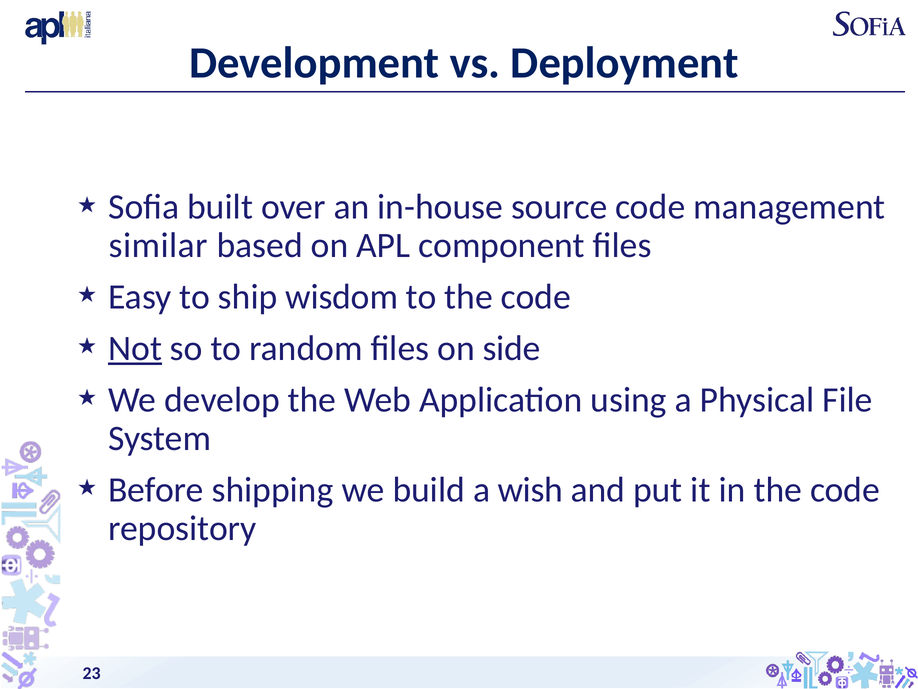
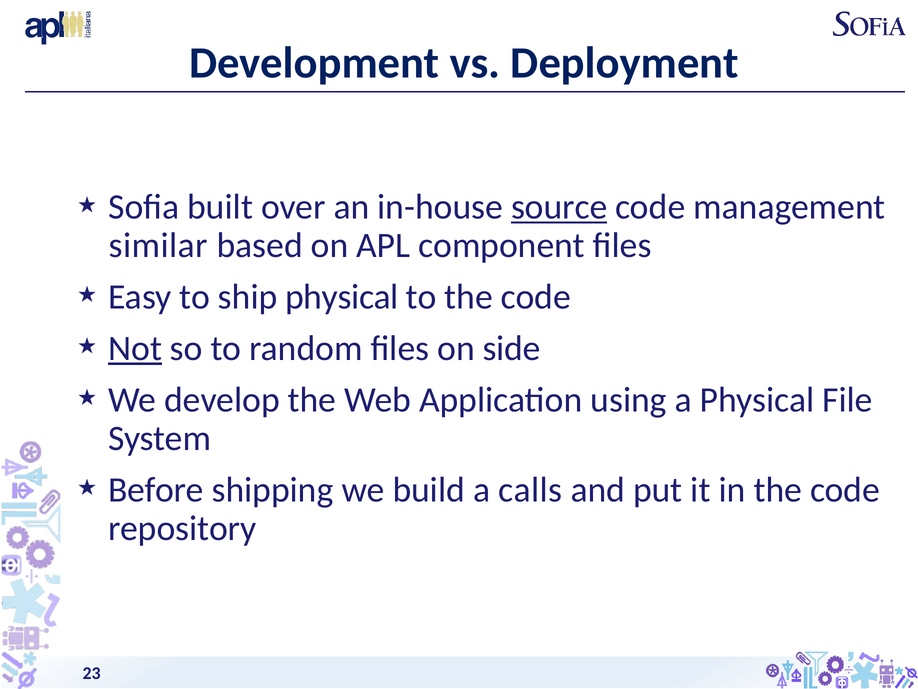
source underline: none -> present (559, 207)
ship wisdom: wisdom -> physical (342, 297)
wish: wish -> calls (530, 489)
